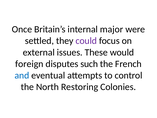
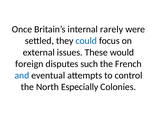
major: major -> rarely (112, 29)
could colour: purple -> blue (86, 41)
Restoring: Restoring -> Especially (80, 87)
